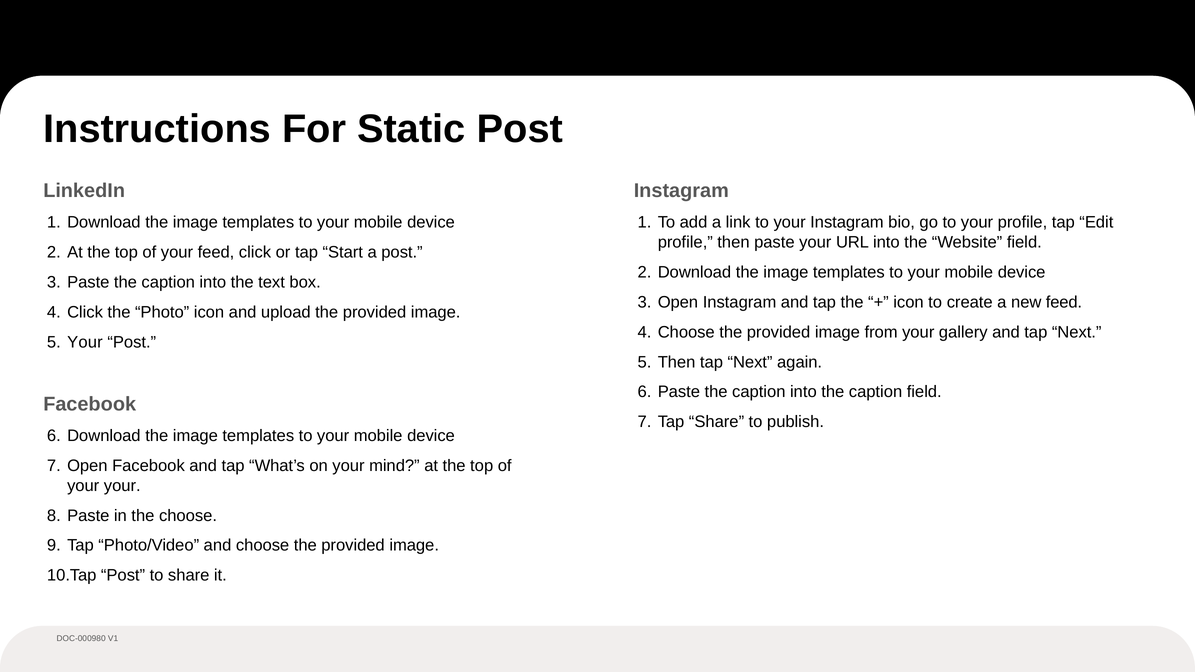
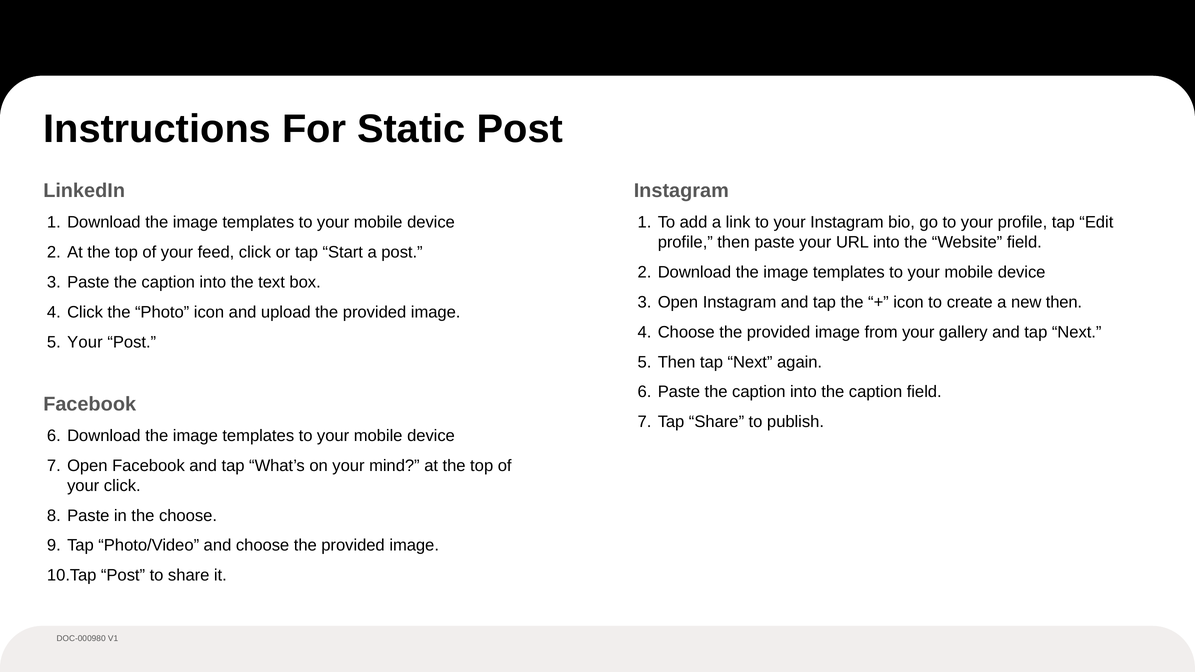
new feed: feed -> then (1064, 302)
your your: your -> click (122, 486)
